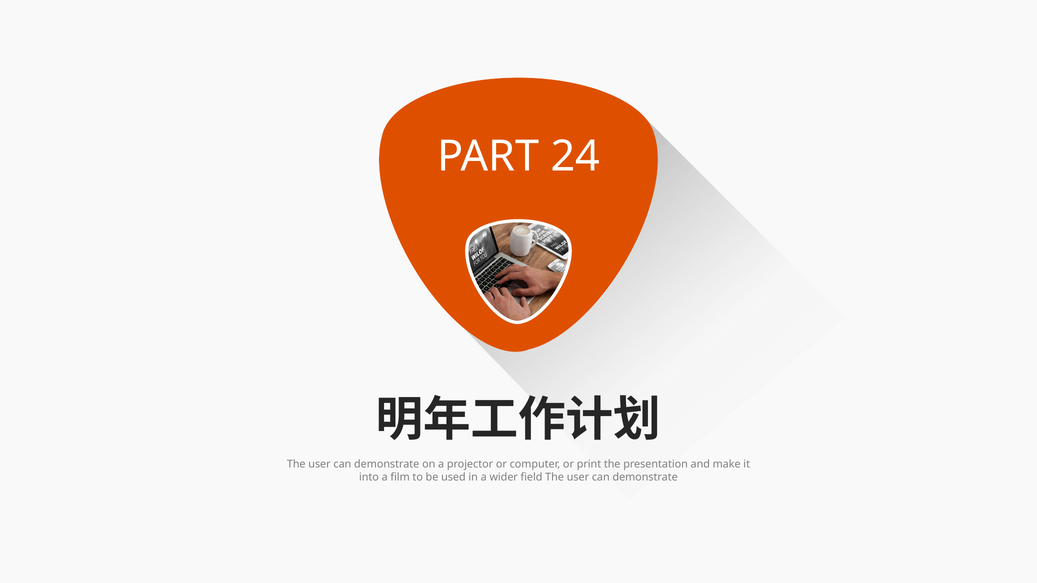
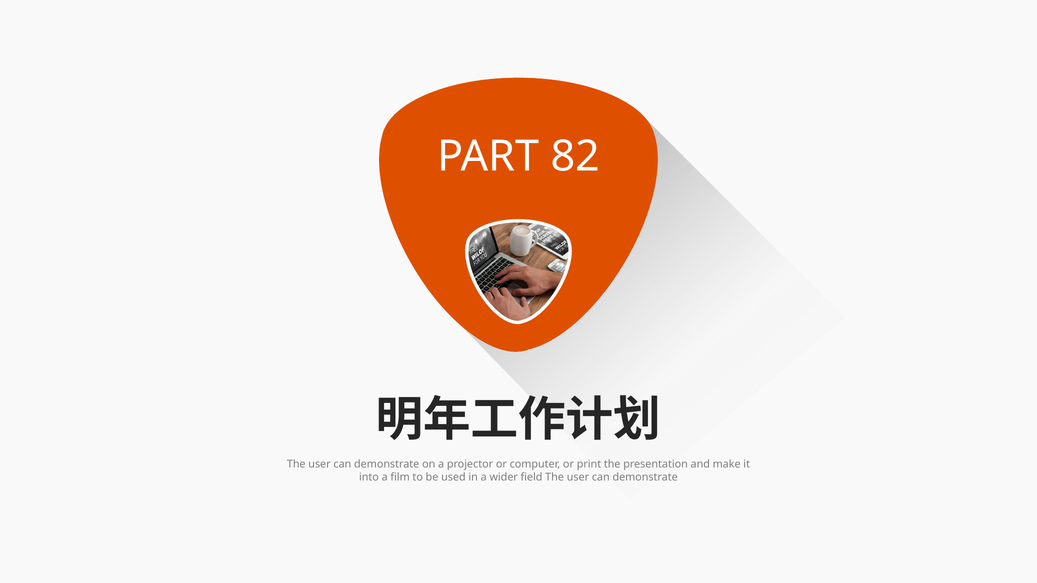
24: 24 -> 82 (575, 157)
